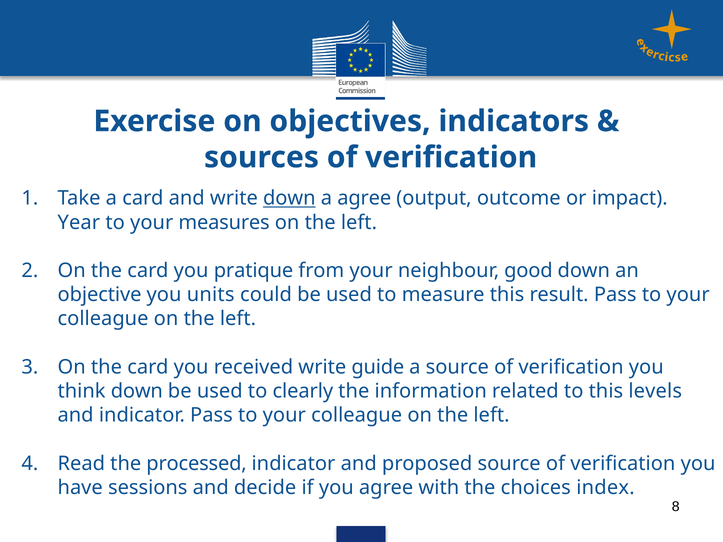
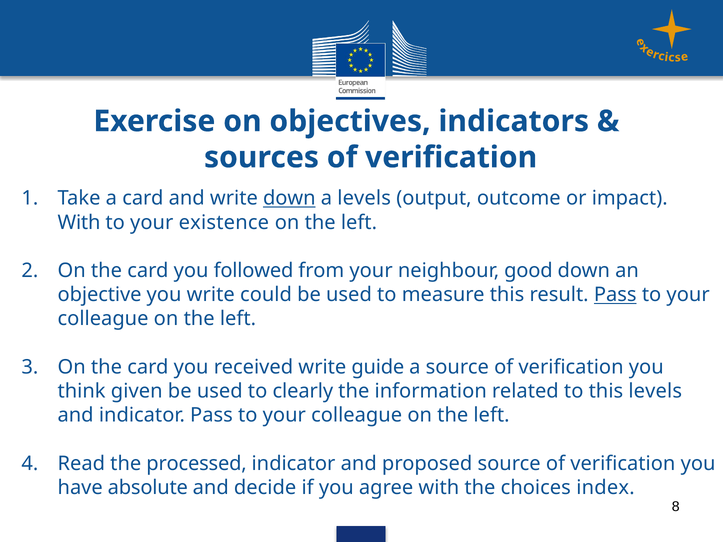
a agree: agree -> levels (364, 198)
Year: Year -> With (79, 223)
measures: measures -> existence (224, 223)
pratique: pratique -> followed (254, 271)
you units: units -> write (211, 295)
Pass underline: none -> present (615, 295)
think down: down -> given (137, 391)
sessions: sessions -> absolute (148, 488)
